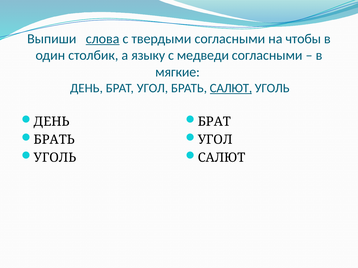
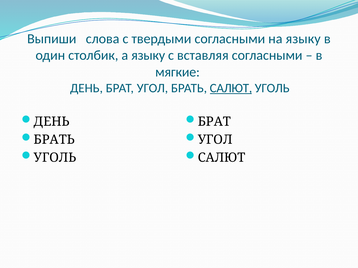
слова underline: present -> none (103, 39)
на чтобы: чтобы -> языку (303, 39)
медведи: медведи -> вставляя (203, 55)
